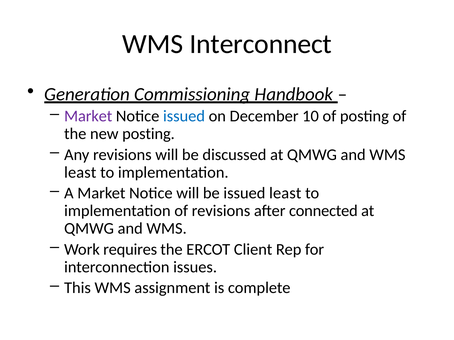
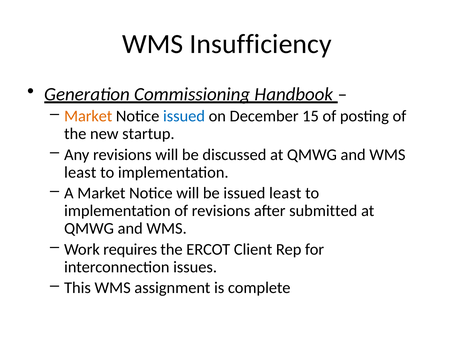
Interconnect: Interconnect -> Insufficiency (261, 44)
Market colour: purple -> orange (88, 116)
10: 10 -> 15 (311, 116)
new posting: posting -> startup (148, 134)
connected: connected -> submitted (323, 211)
